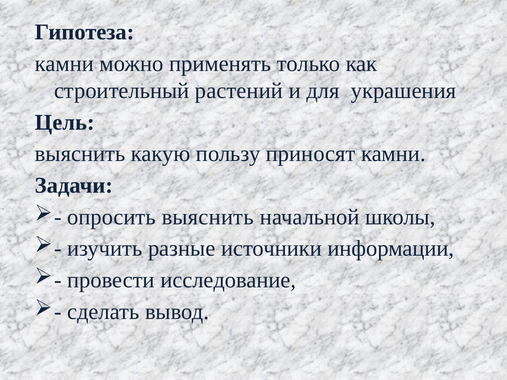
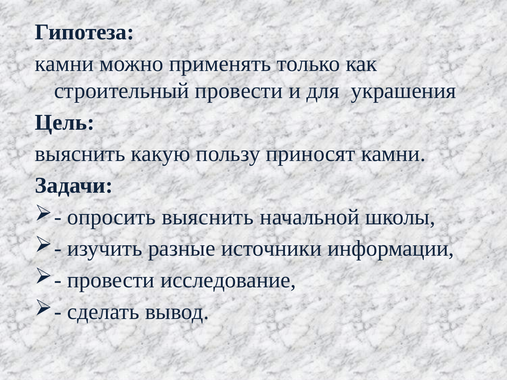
строительный растений: растений -> провести (239, 91)
